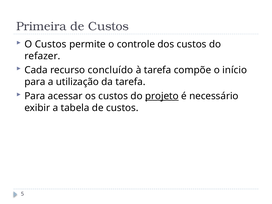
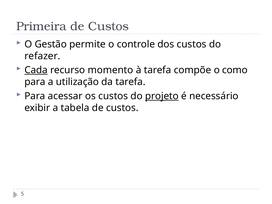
O Custos: Custos -> Gestão (51, 44)
Cada underline: none -> present (36, 70)
concluído: concluído -> momento (110, 70)
início: início -> como (235, 70)
